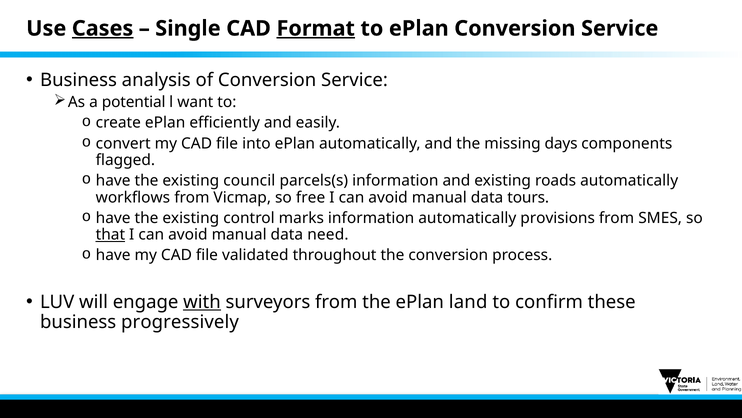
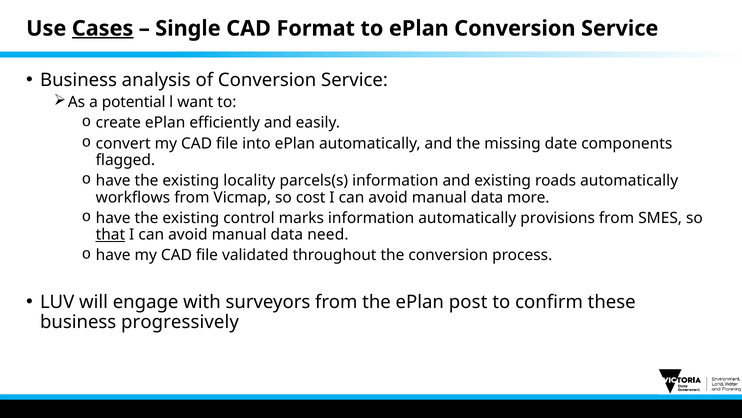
Format underline: present -> none (316, 28)
days: days -> date (561, 143)
council: council -> locality (249, 180)
free: free -> cost (311, 197)
tours: tours -> more (528, 197)
with underline: present -> none (202, 302)
land: land -> post (468, 302)
